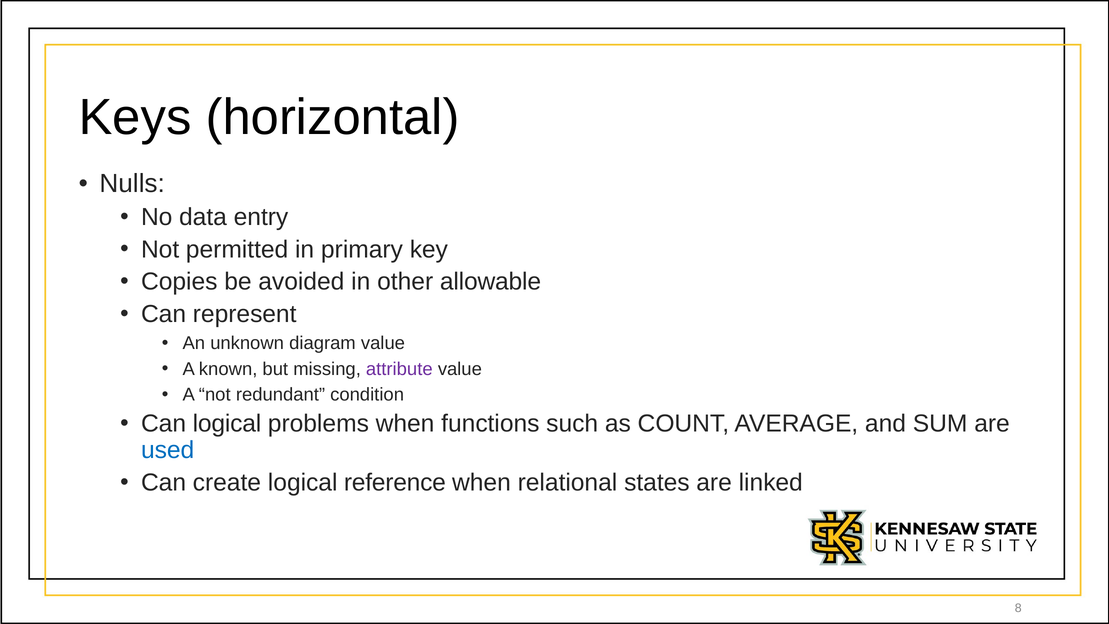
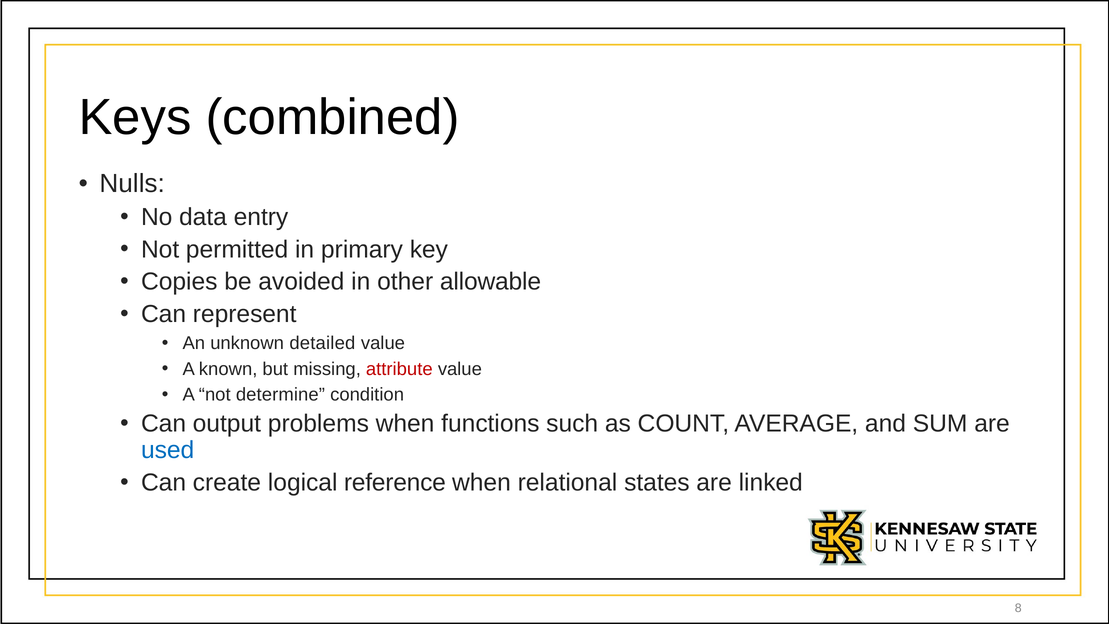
horizontal: horizontal -> combined (333, 118)
diagram: diagram -> detailed (322, 343)
attribute colour: purple -> red (399, 369)
redundant: redundant -> determine (280, 395)
Can logical: logical -> output (227, 424)
